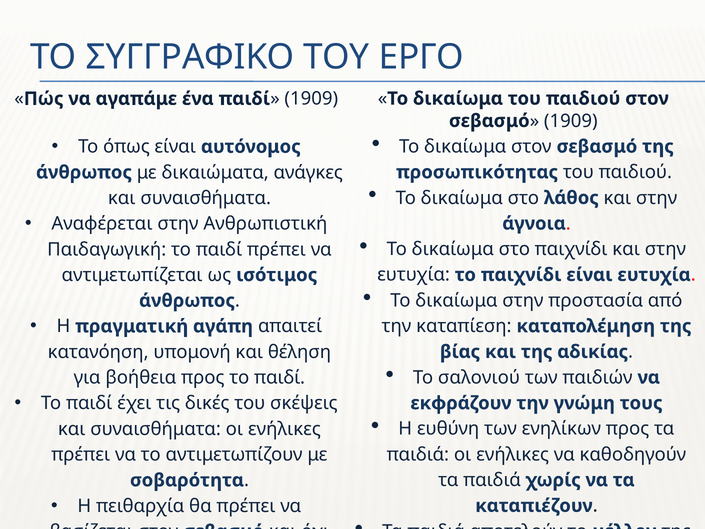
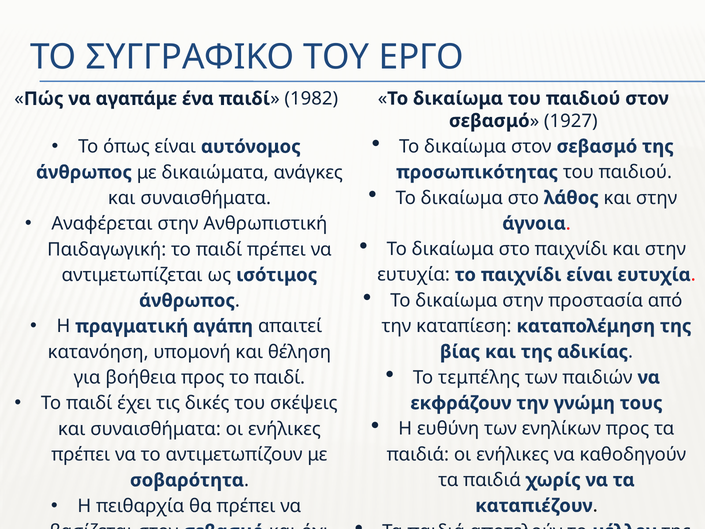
1909: 1909 -> 1982 (311, 99)
1909: 1909 -> 1927 (571, 121)
σαλονιού: σαλονιού -> τεμπέλης (479, 377)
